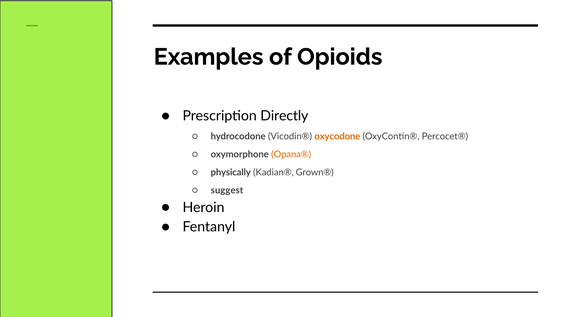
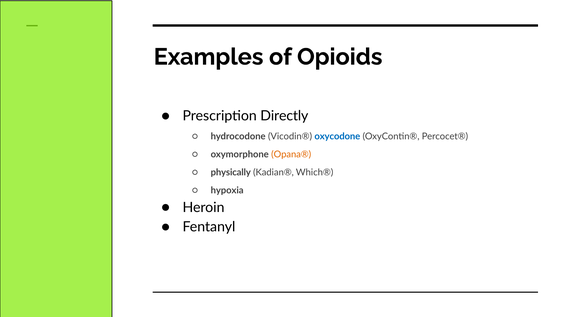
oxycodone colour: orange -> blue (337, 137)
Grown®: Grown® -> Which® (315, 173)
suggest: suggest -> hypoxia (227, 191)
